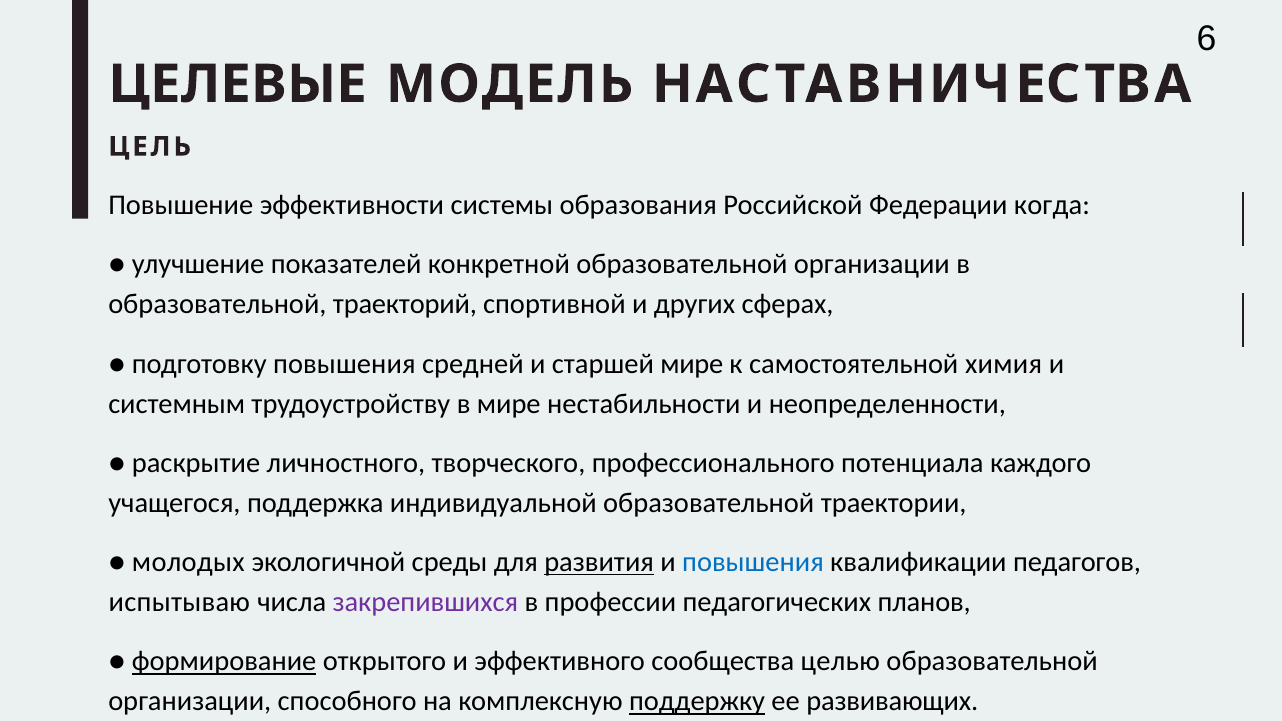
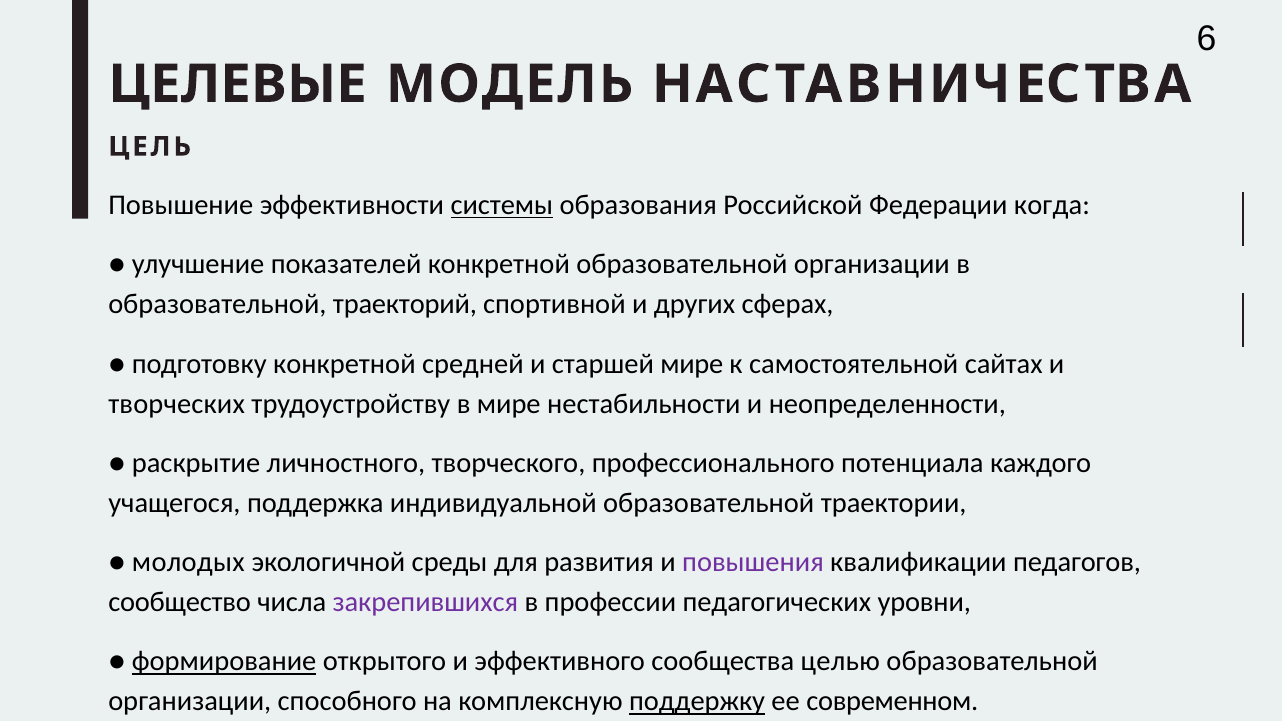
системы underline: none -> present (502, 205)
подготовку повышения: повышения -> конкретной (344, 364)
химия: химия -> сайтах (1004, 364)
системным: системным -> творческих (177, 404)
развития underline: present -> none (599, 562)
повышения colour: blue -> purple (753, 562)
испытываю: испытываю -> сообщество (180, 602)
планов: планов -> уровни (924, 602)
развивающих: развивающих -> современном (892, 702)
